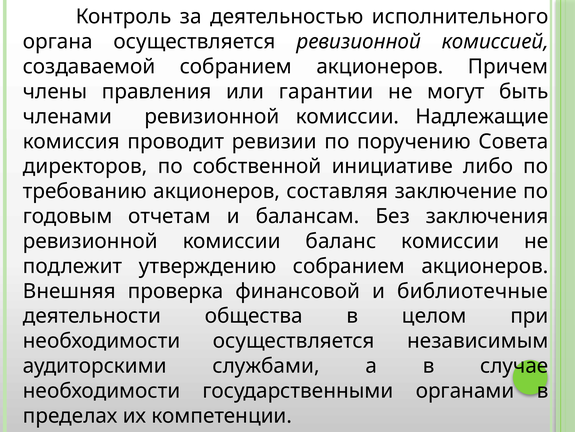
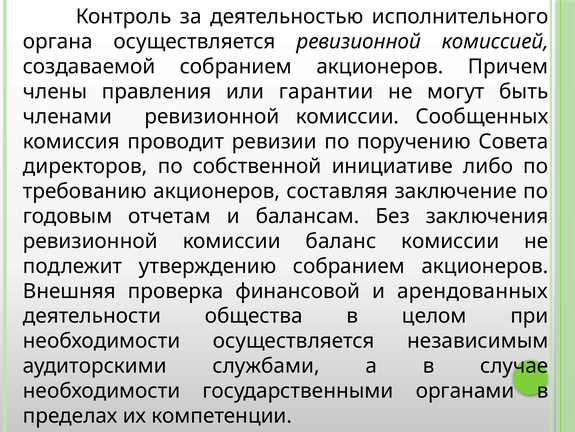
Надлежащие: Надлежащие -> Сообщенных (482, 116)
библиотечные: библиотечные -> арендованных (473, 291)
